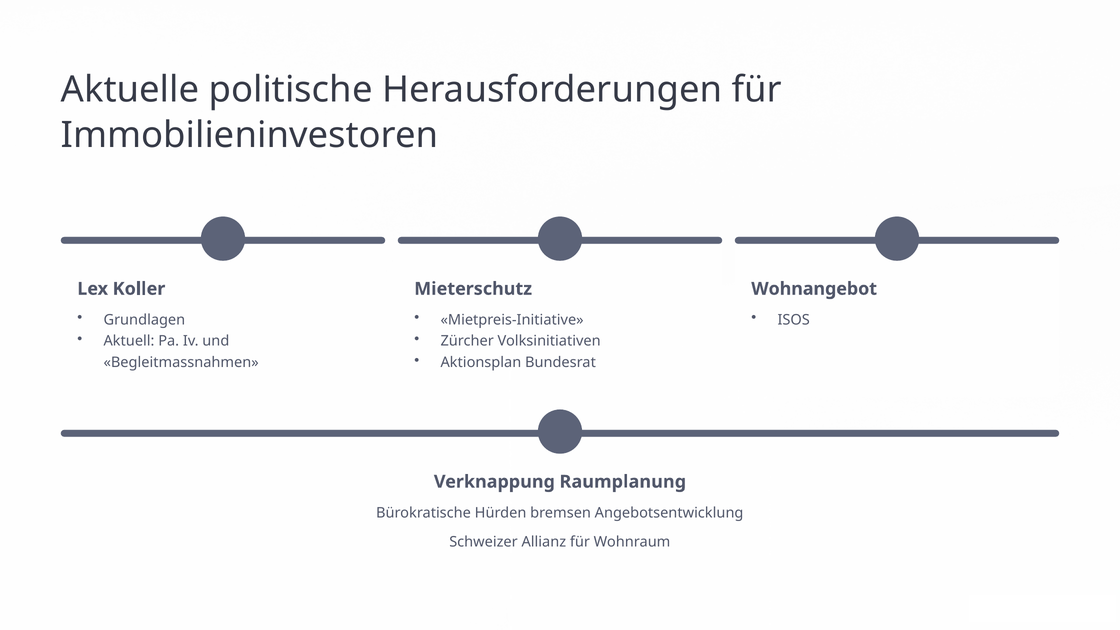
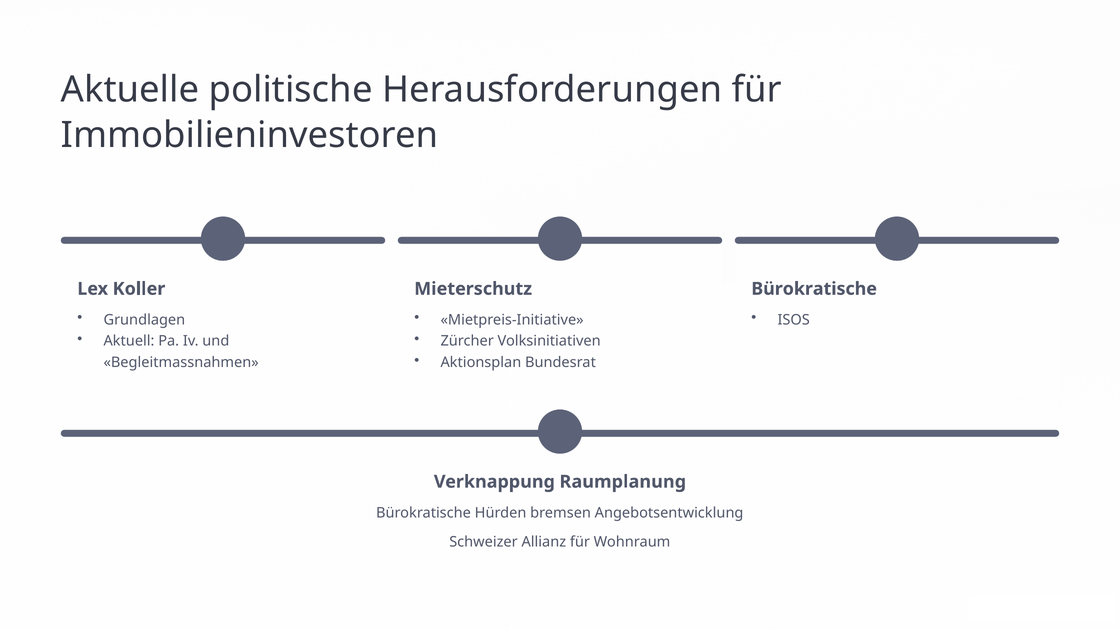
Wohnangebot: Wohnangebot -> Bürokratische (814, 289)
